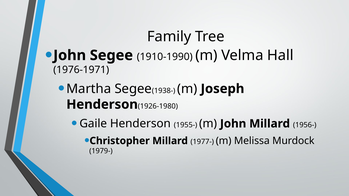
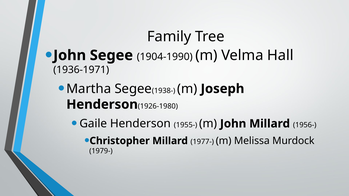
1910-1990: 1910-1990 -> 1904-1990 (165, 57)
1976-1971: 1976-1971 -> 1936-1971 (81, 70)
